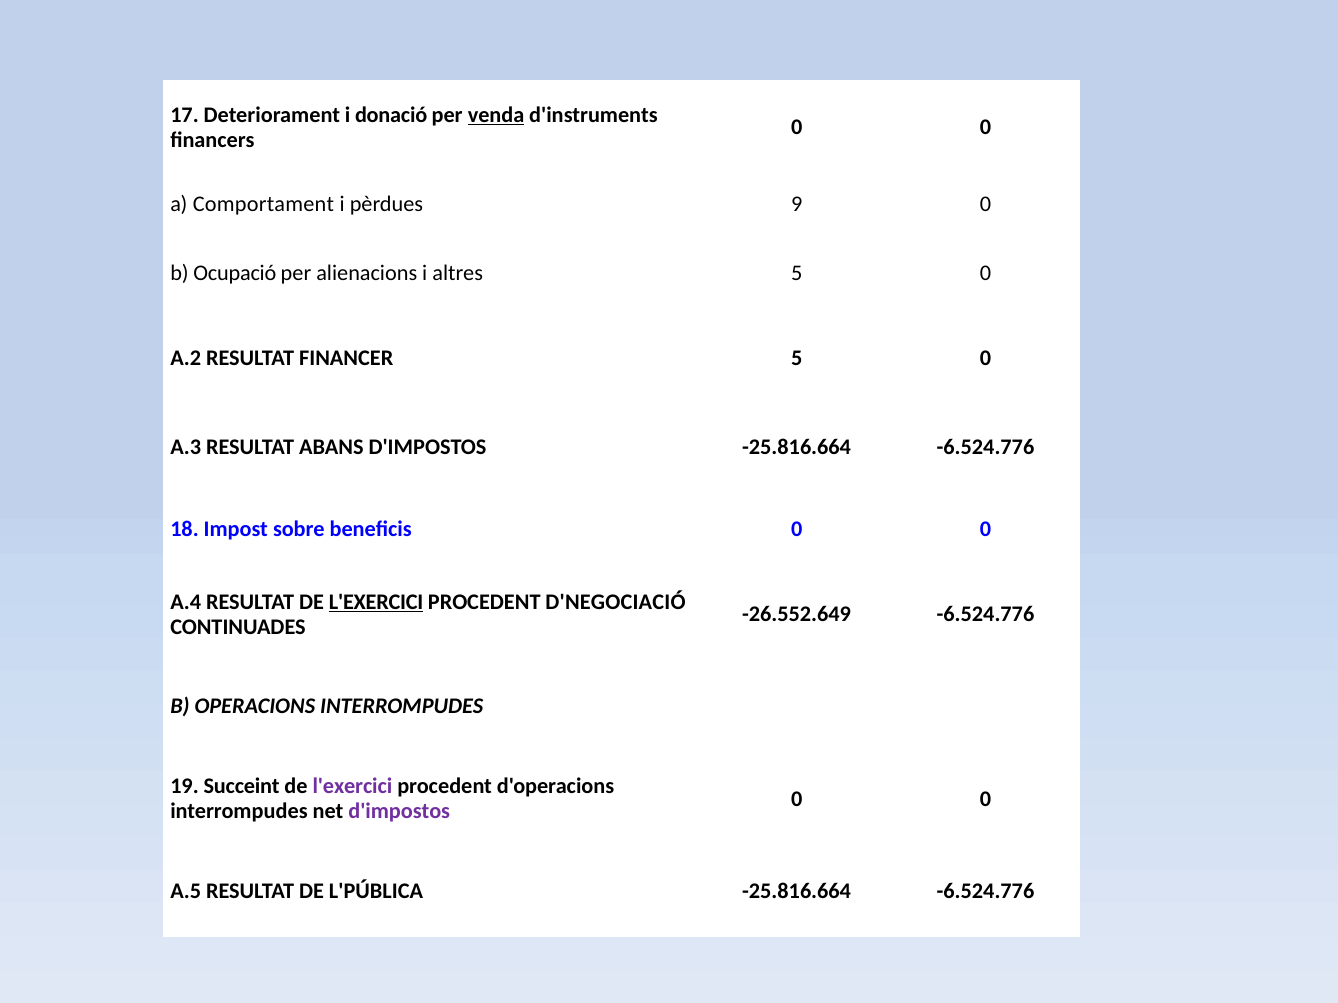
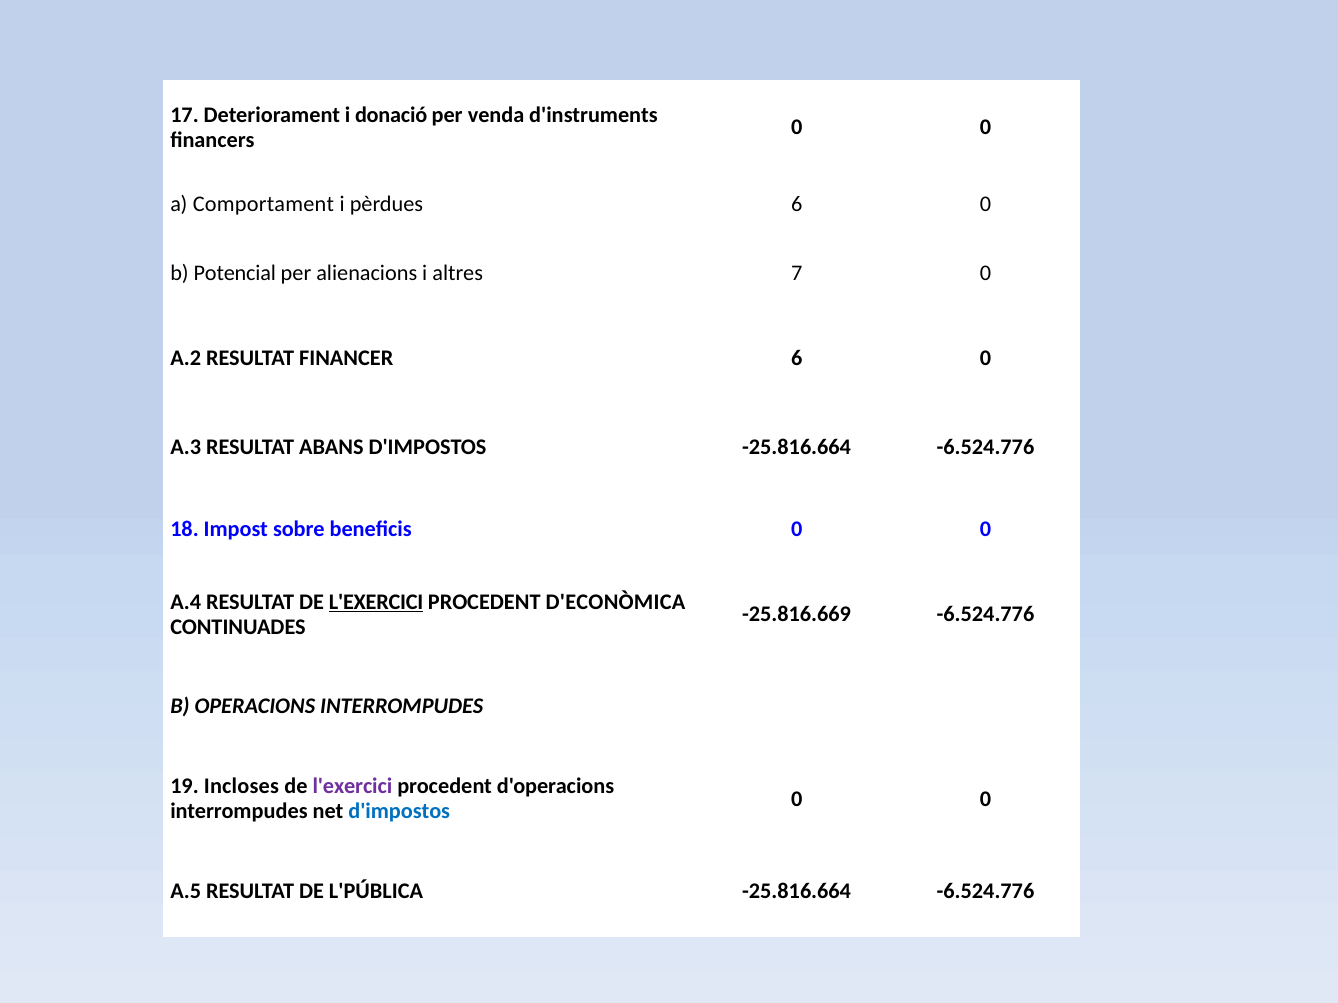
venda underline: present -> none (496, 115)
pèrdues 9: 9 -> 6 (797, 204)
Ocupació: Ocupació -> Potencial (235, 274)
altres 5: 5 -> 7 (797, 274)
FINANCER 5: 5 -> 6 (797, 359)
D'NEGOCIACIÓ: D'NEGOCIACIÓ -> D'ECONÒMICA (616, 602)
-26.552.649: -26.552.649 -> -25.816.669 (797, 615)
Succeint: Succeint -> Incloses (241, 787)
d'impostos colour: purple -> blue (399, 812)
